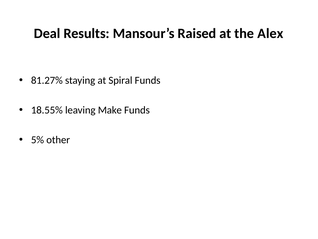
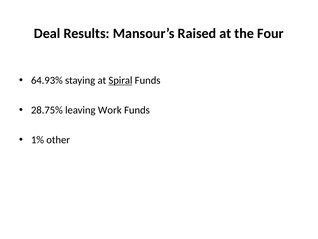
Alex: Alex -> Four (270, 33)
81.27%: 81.27% -> 64.93% (47, 80)
Spiral underline: none -> present (120, 80)
18.55%: 18.55% -> 28.75% (47, 110)
Make: Make -> Work (110, 110)
5%: 5% -> 1% (37, 140)
